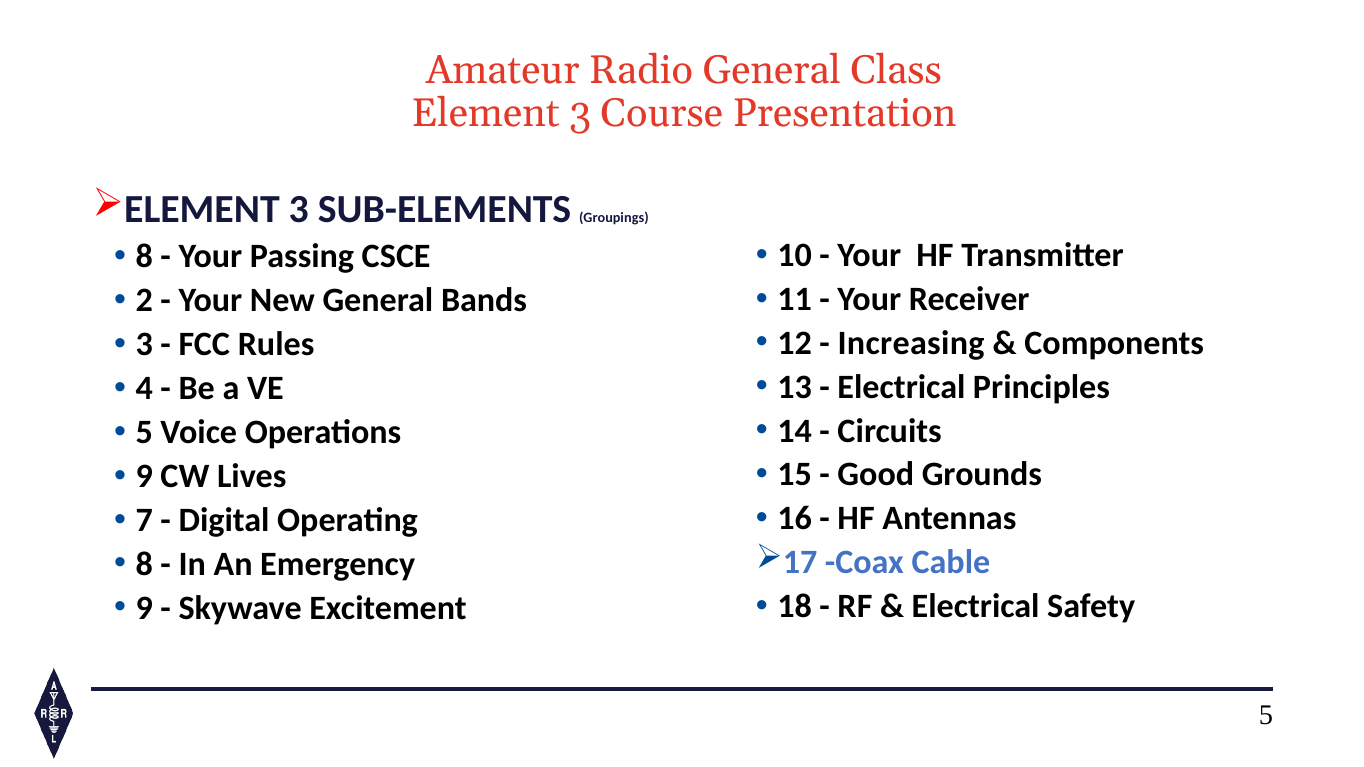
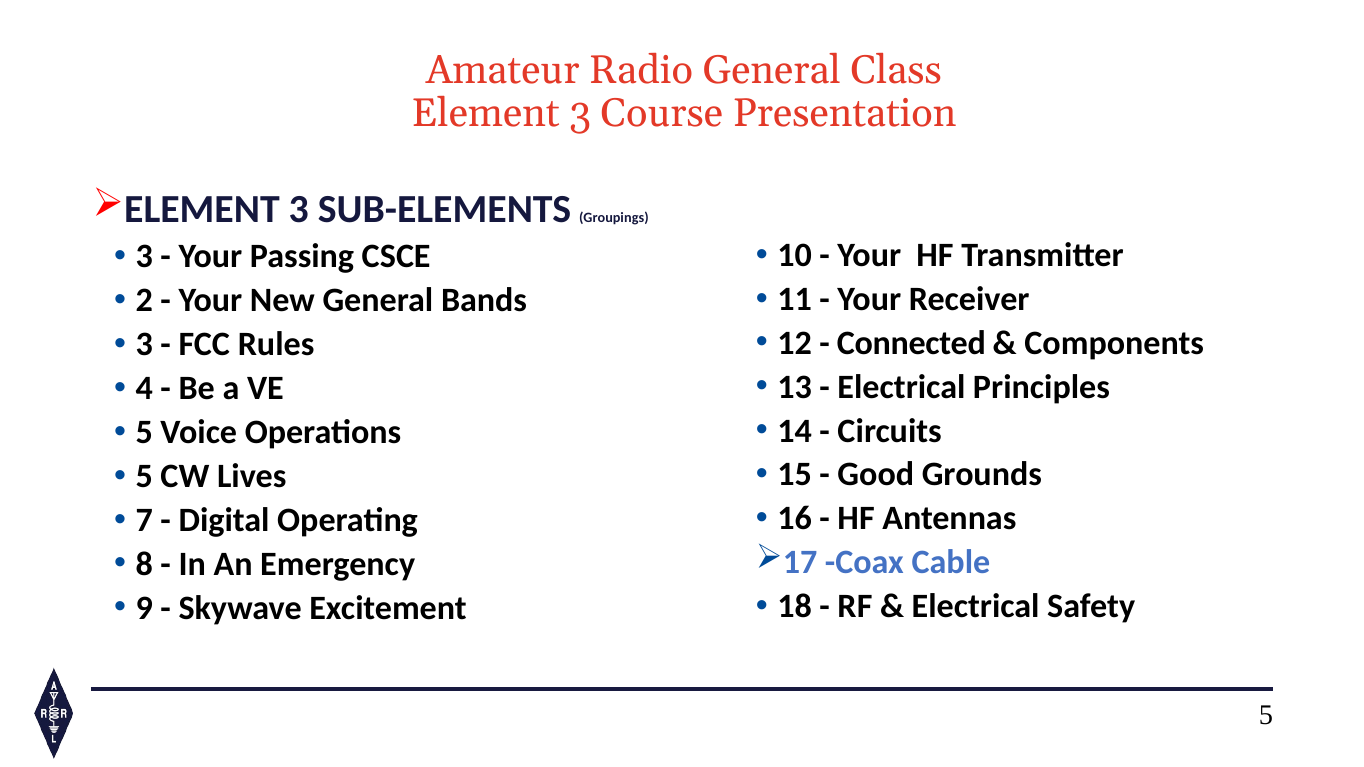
8: 8 -> 3 (144, 257)
Increasing: Increasing -> Connected (911, 343)
9: 9 -> 5 (144, 476)
